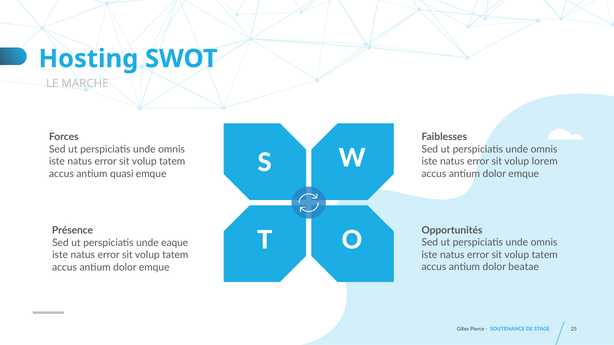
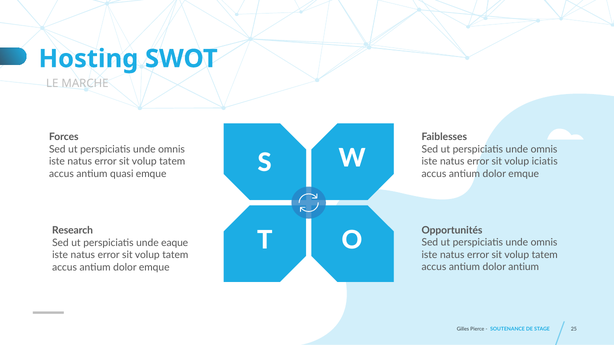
lorem: lorem -> iciatis (545, 162)
Présence: Présence -> Research (72, 231)
dolor beatae: beatae -> antium (524, 267)
